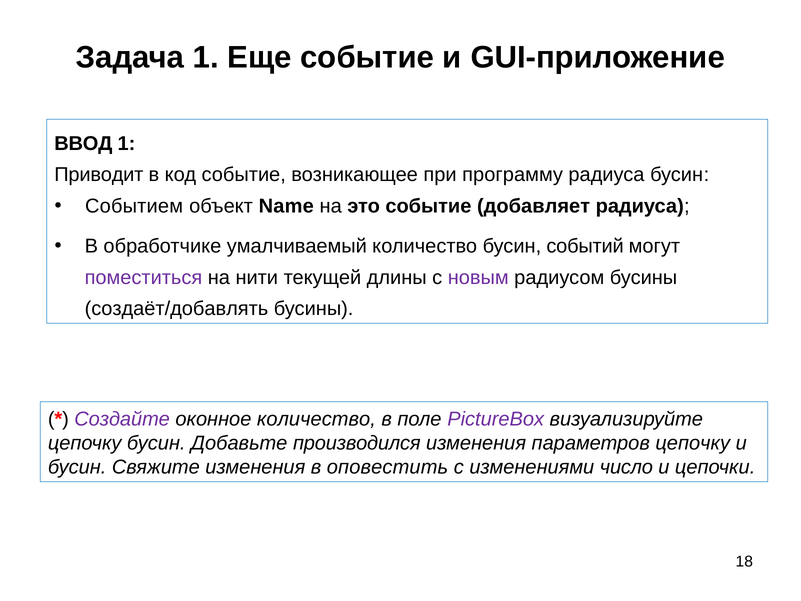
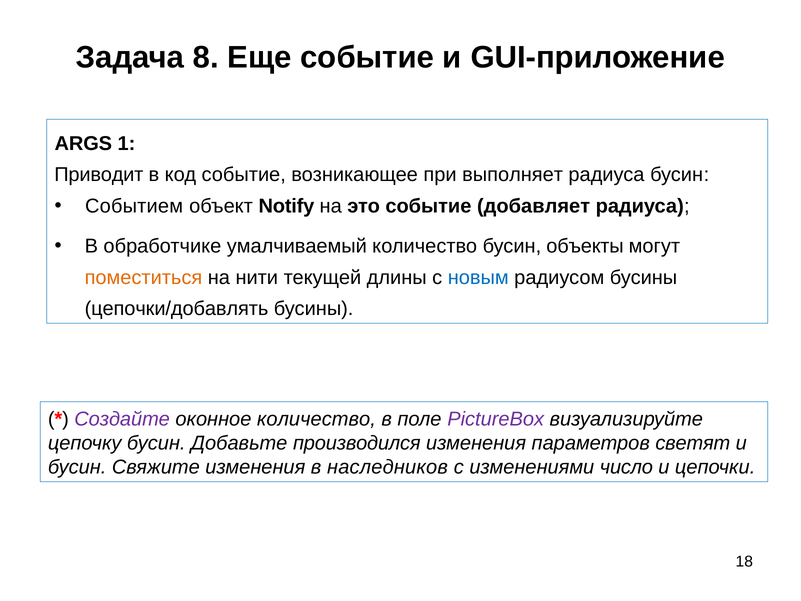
Задача 1: 1 -> 8 (206, 58)
ВВОД: ВВОД -> ARGS (83, 144)
программу: программу -> выполняет (513, 175)
Name: Name -> Notify (286, 206)
событий: событий -> объекты (585, 246)
поместиться colour: purple -> orange (143, 277)
новым colour: purple -> blue (478, 277)
создаёт/добавлять: создаёт/добавлять -> цепочки/добавлять (176, 309)
параметров цепочку: цепочку -> светят (693, 443)
оповестить: оповестить -> наследников (387, 467)
